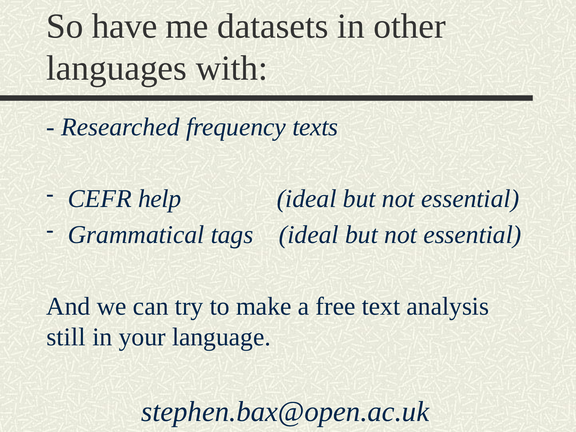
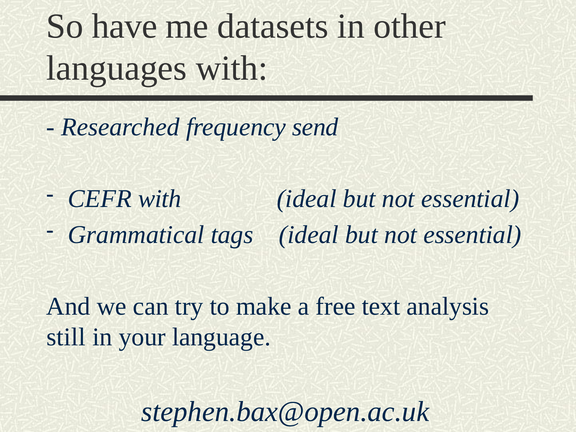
texts: texts -> send (315, 127)
CEFR help: help -> with (160, 199)
